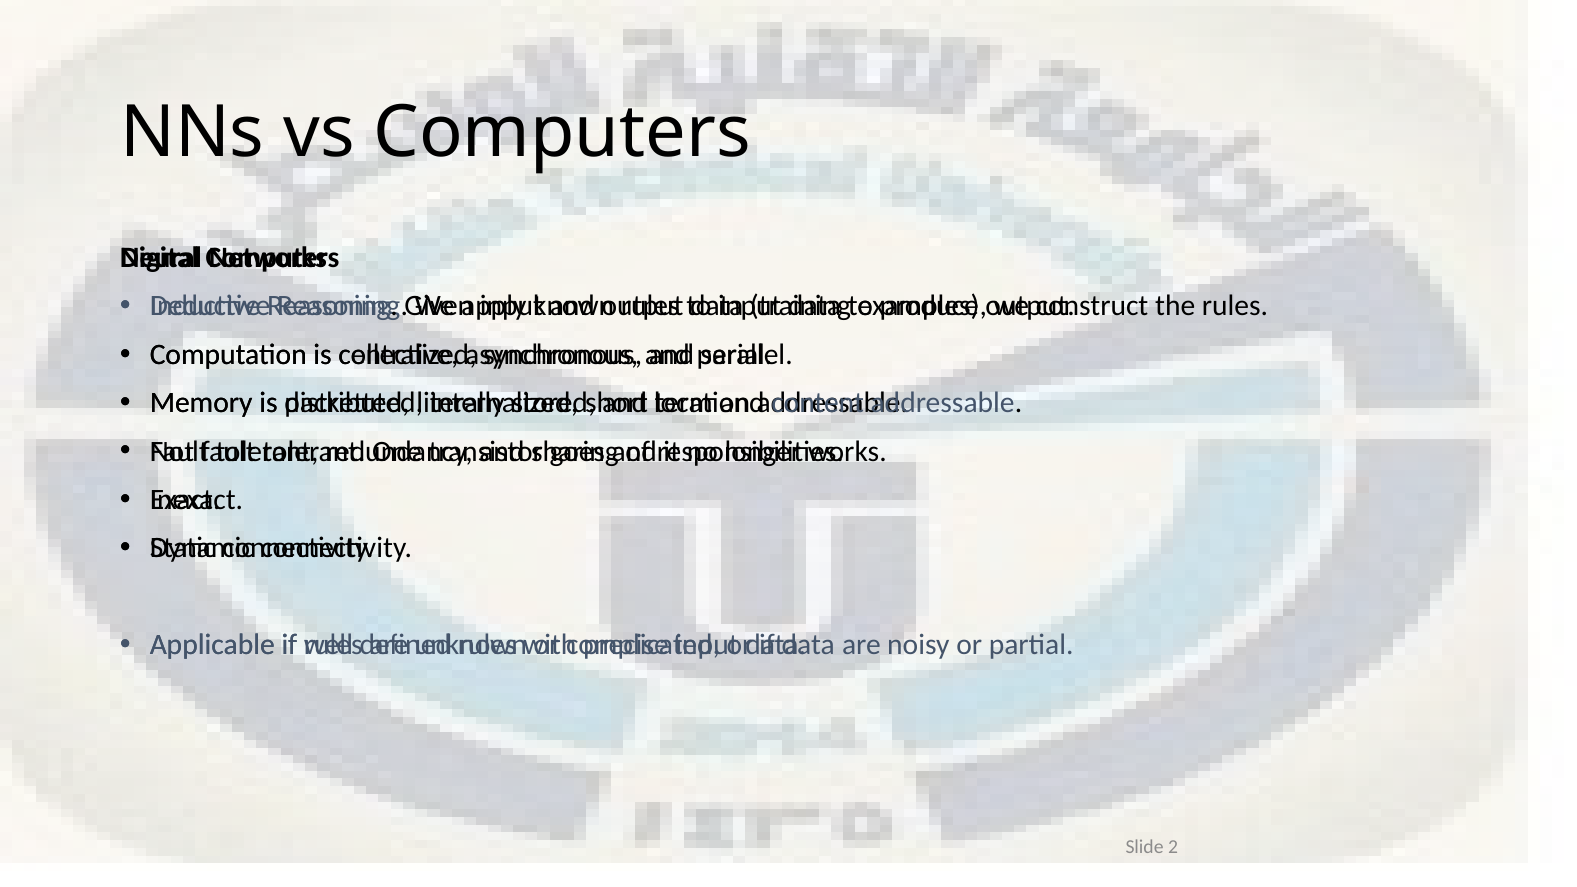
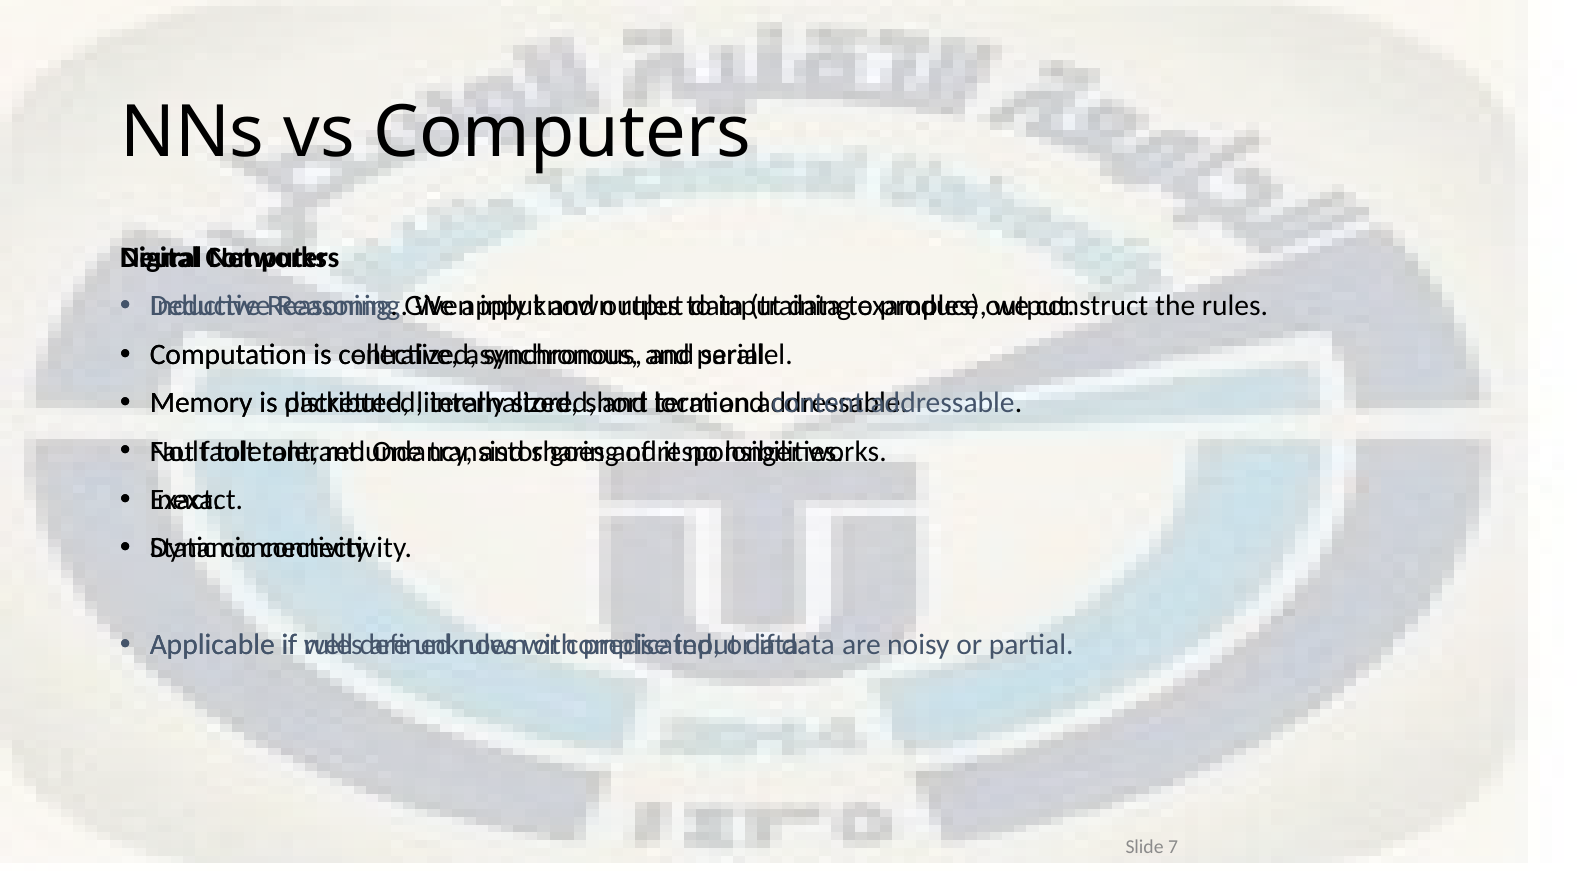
2: 2 -> 7 (1173, 847)
